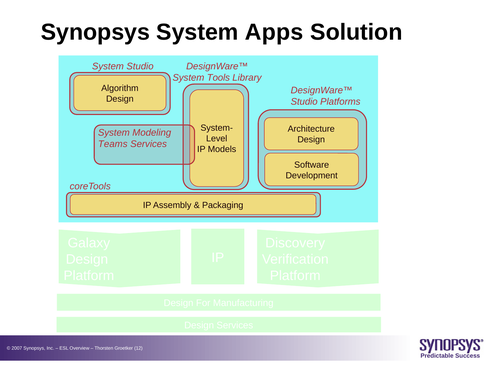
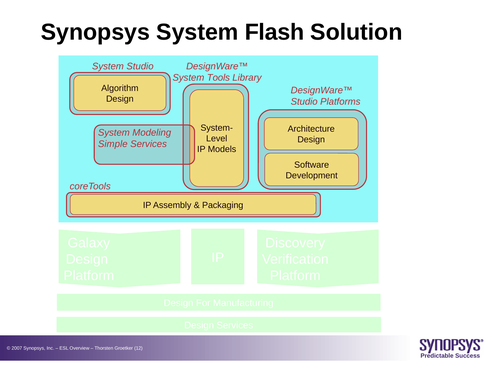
Apps: Apps -> Flash (274, 32)
Teams: Teams -> Simple (113, 144)
